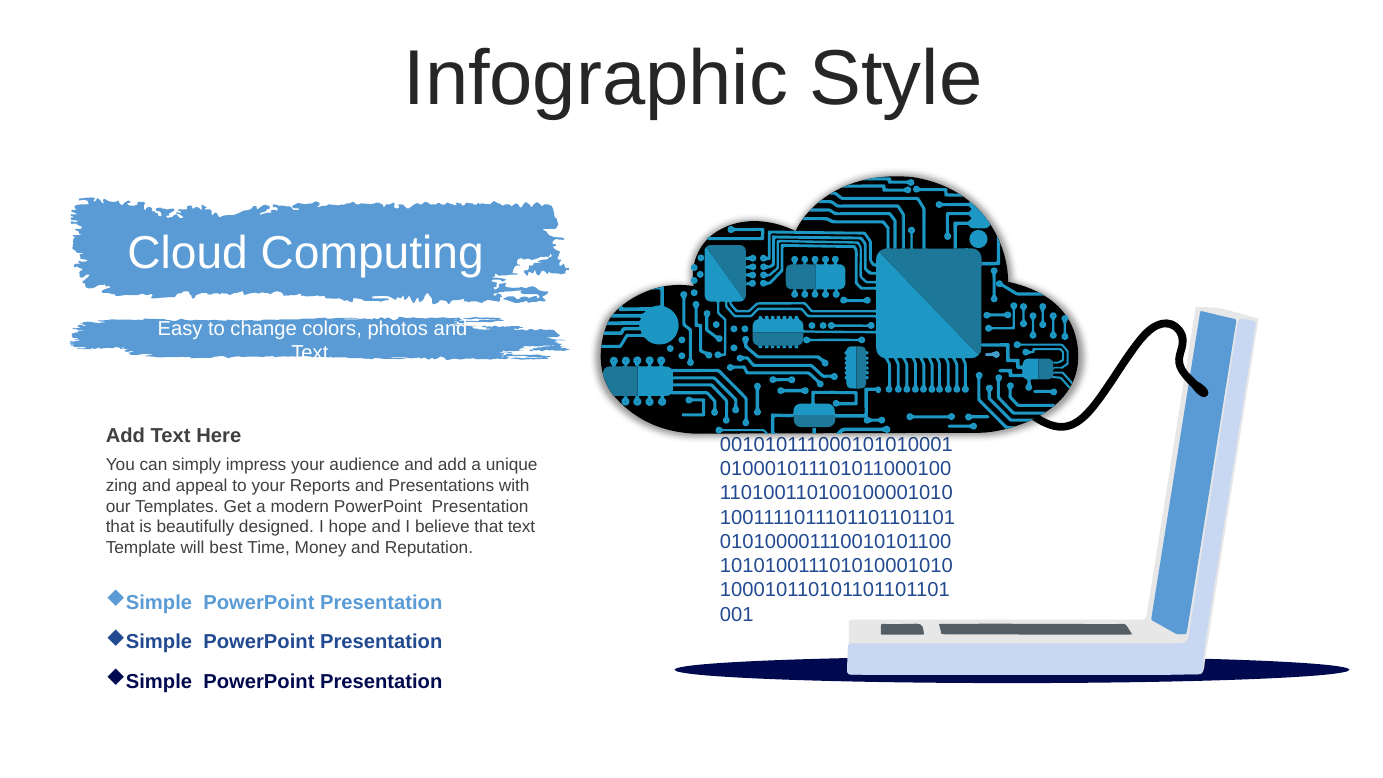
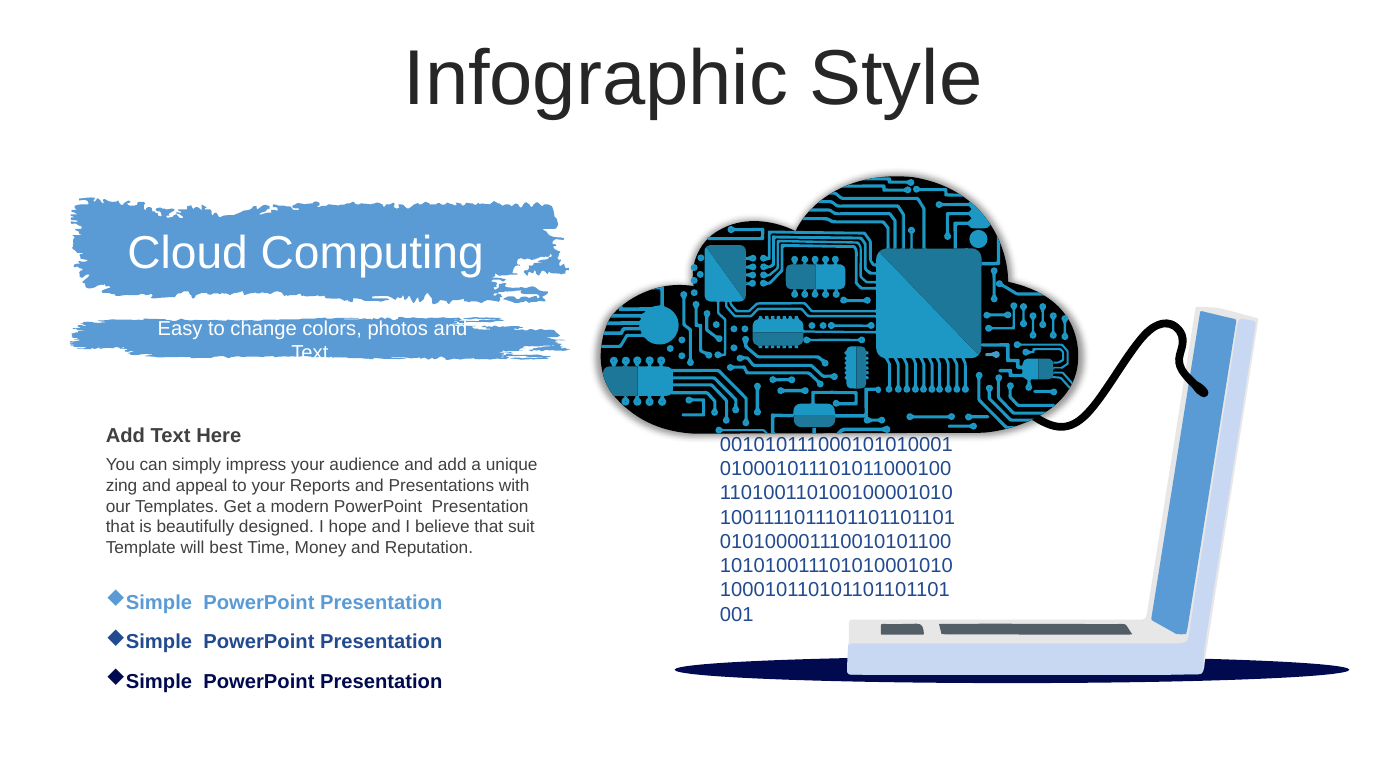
that text: text -> suit (521, 527)
